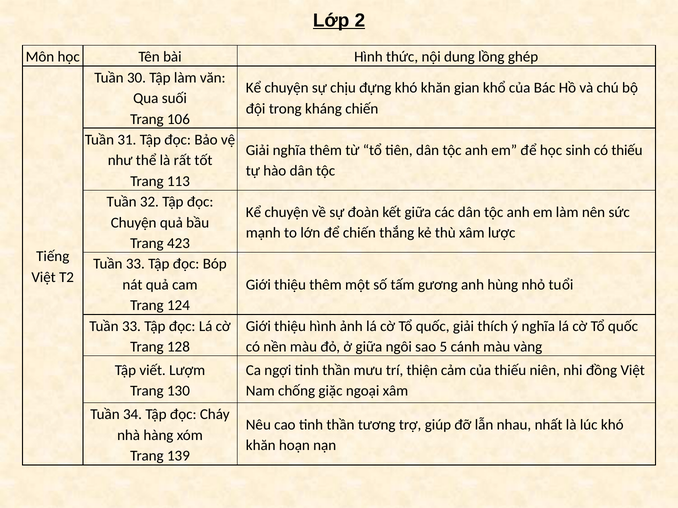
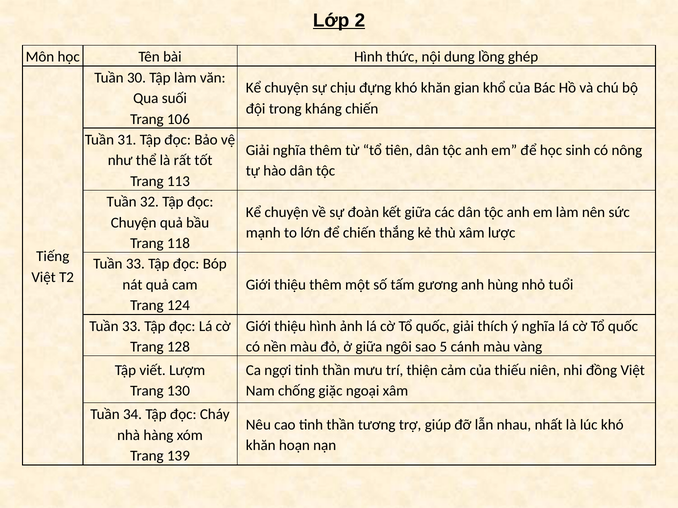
có thiếu: thiếu -> nông (627, 150)
423: 423 -> 118 (178, 244)
